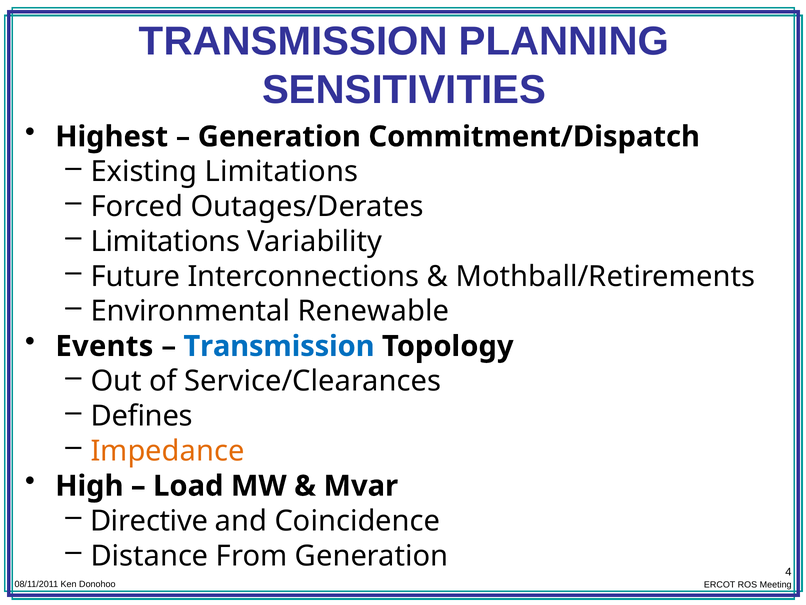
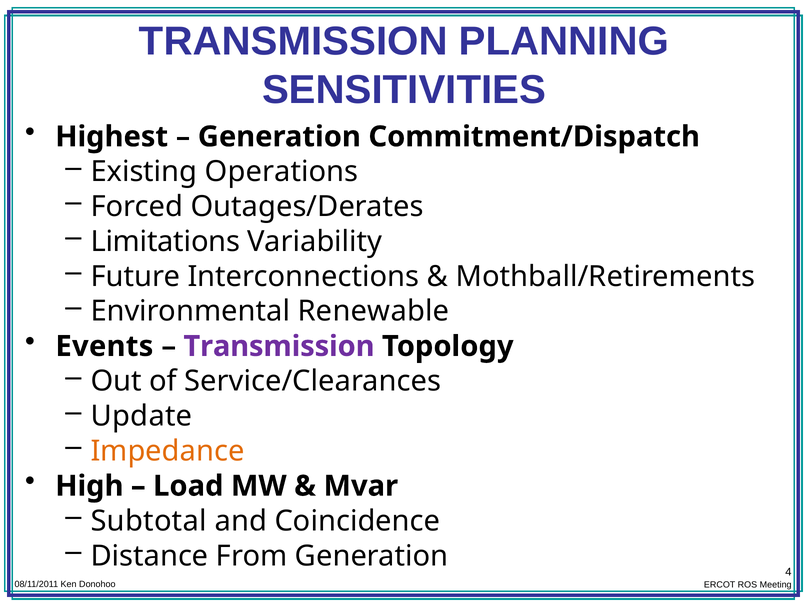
Existing Limitations: Limitations -> Operations (282, 171)
Transmission colour: blue -> purple (279, 346)
Defines: Defines -> Update (141, 416)
Directive: Directive -> Subtotal (149, 521)
